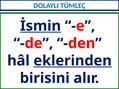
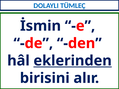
İsmin underline: present -> none (41, 26)
